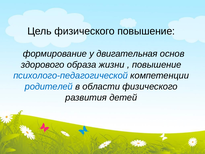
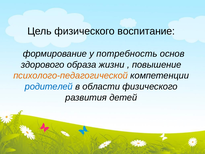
физического повышение: повышение -> воспитание (146, 31)
двигательная: двигательная -> потребность (127, 54)
психолого-педагогической colour: blue -> orange (71, 76)
